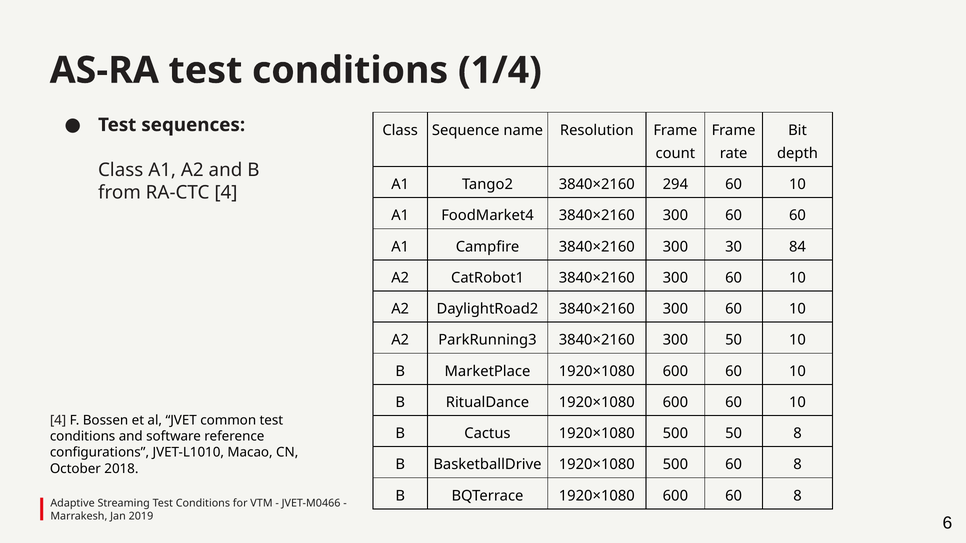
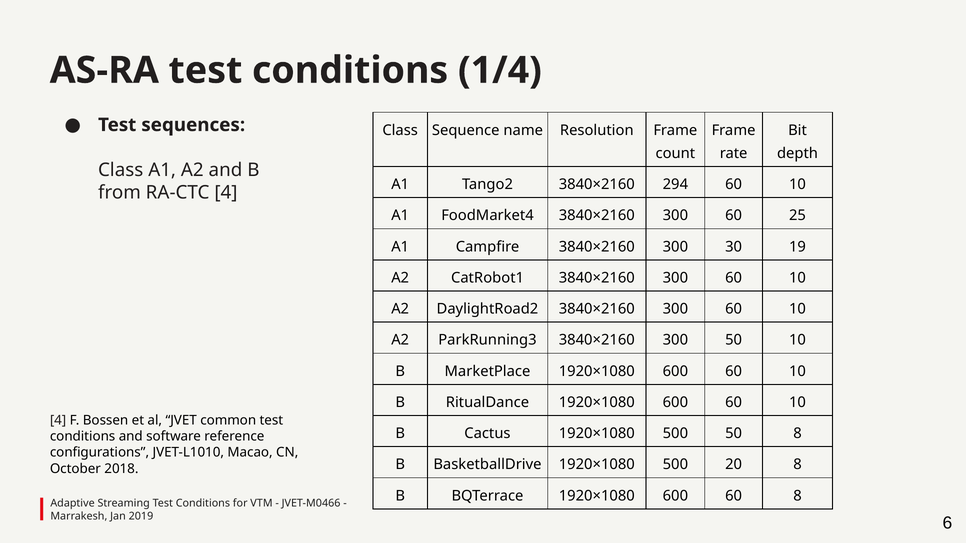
60 60: 60 -> 25 (797, 216)
84: 84 -> 19 (797, 247)
500 60: 60 -> 20 (734, 465)
